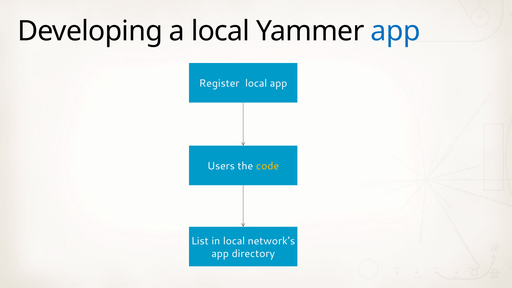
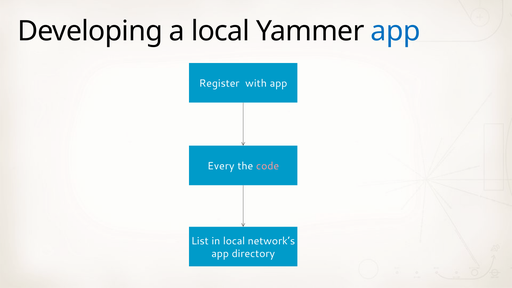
Register local: local -> with (256, 84)
Users: Users -> Every (221, 166)
code colour: yellow -> pink (268, 166)
